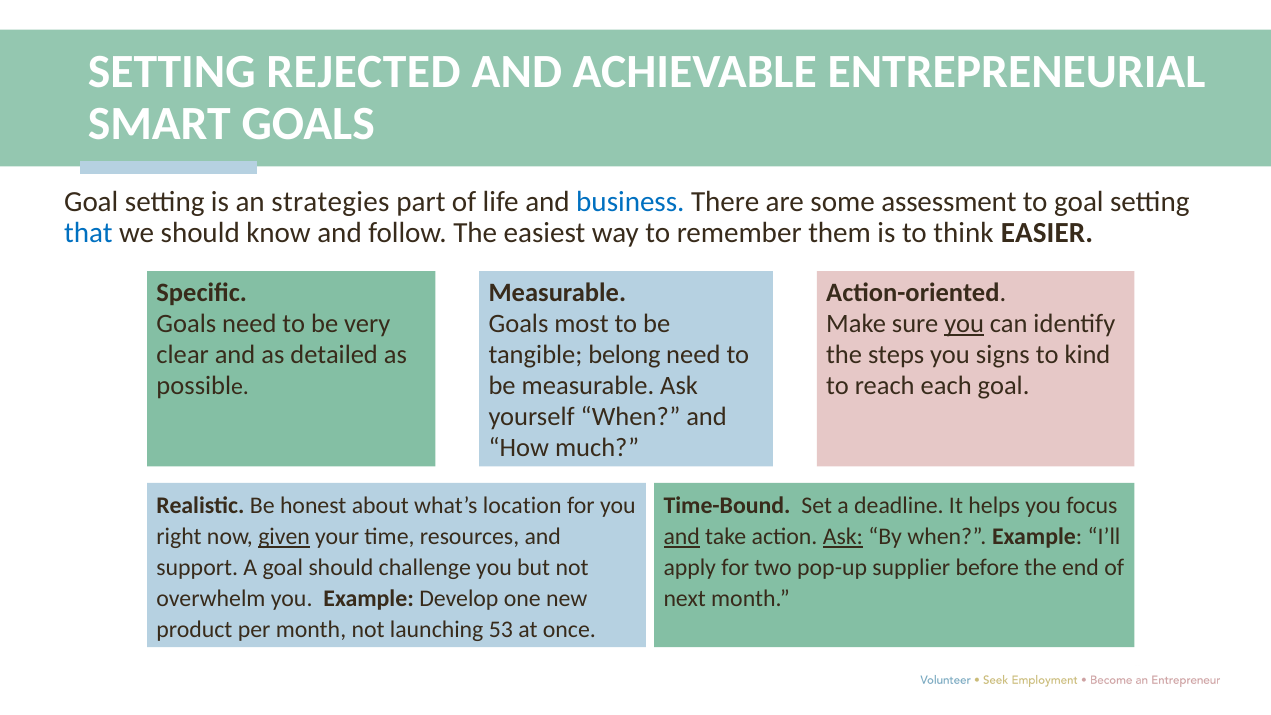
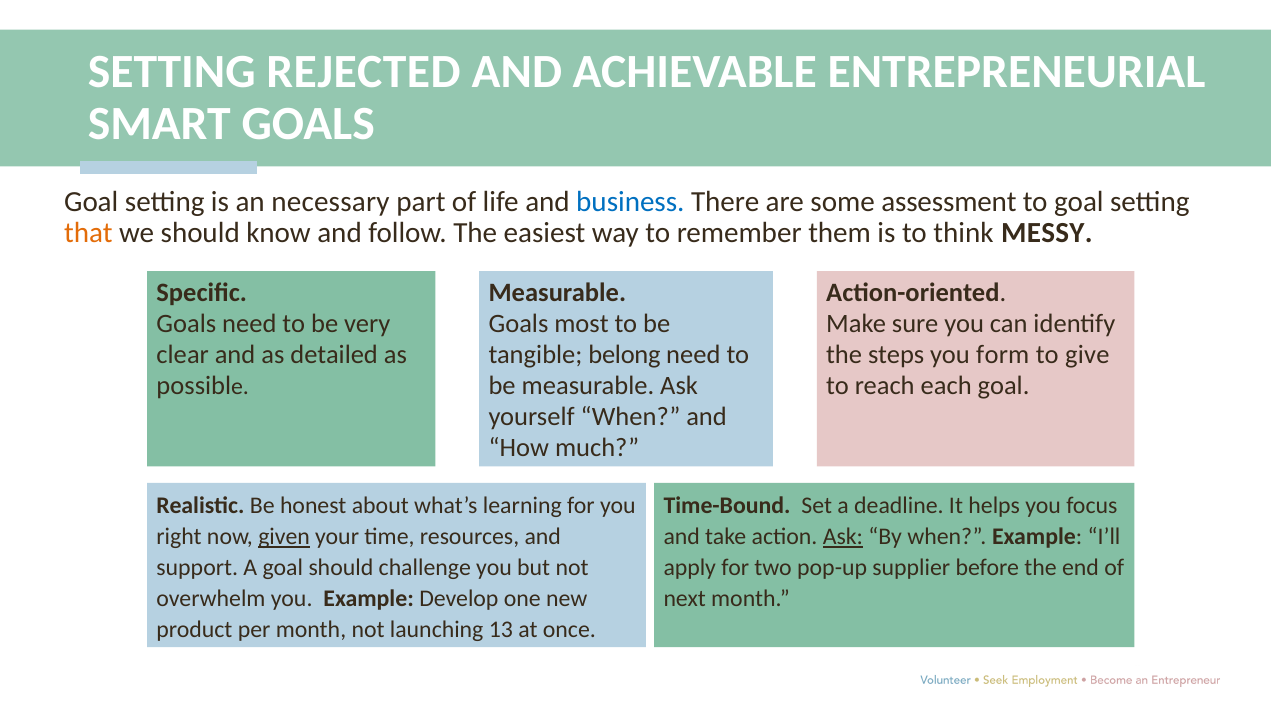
strategies: strategies -> necessary (330, 201)
that colour: blue -> orange (88, 232)
EASIER: EASIER -> MESSY (1047, 232)
you underline: present -> none (964, 324)
signs: signs -> form (1003, 355)
kind: kind -> give (1087, 355)
location: location -> learning (522, 506)
and underline: present -> none (682, 537)
53: 53 -> 13 (501, 630)
